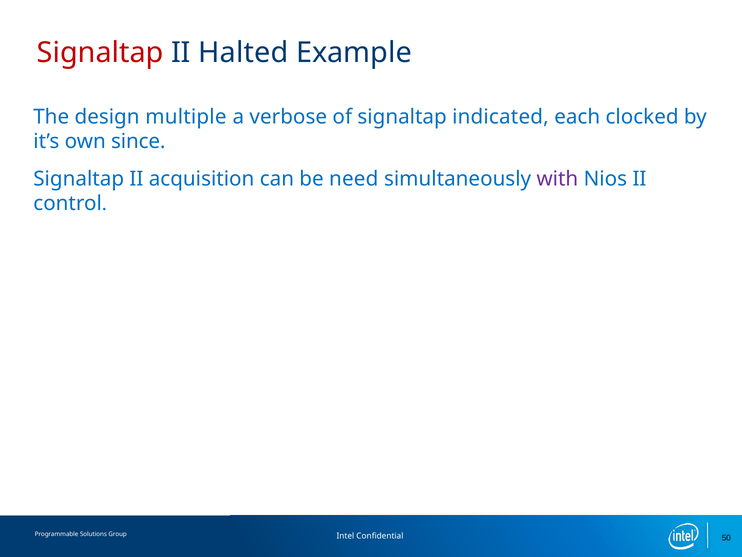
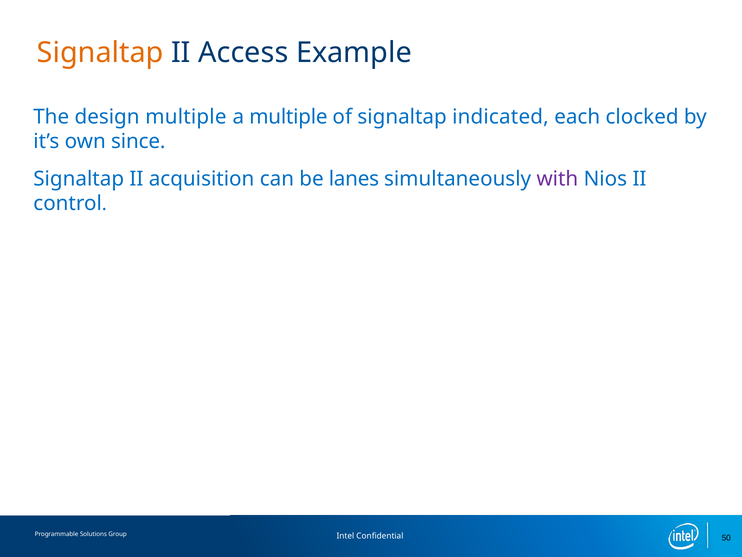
Signaltap colour: red -> orange (100, 53)
Halted: Halted -> Access (243, 53)
a verbose: verbose -> multiple (288, 117)
need: need -> lanes (354, 179)
